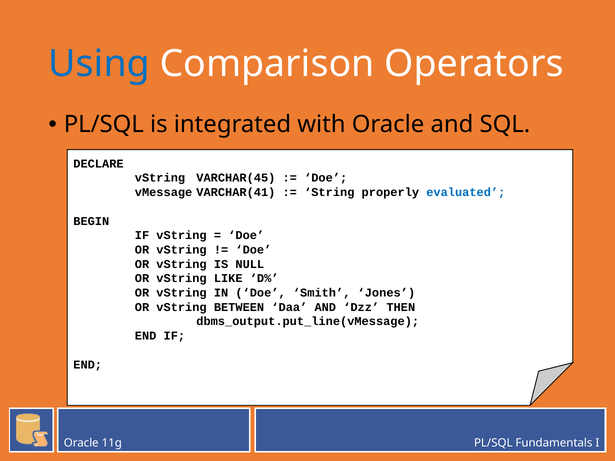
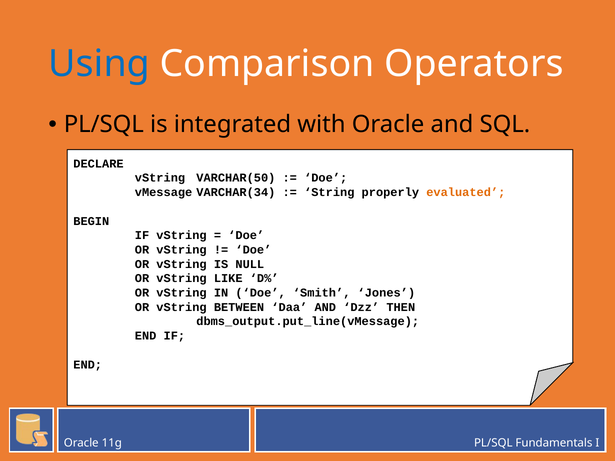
VARCHAR(45: VARCHAR(45 -> VARCHAR(50 (236, 178)
VARCHAR(41: VARCHAR(41 -> VARCHAR(34 (236, 192)
evaluated colour: blue -> orange (466, 192)
